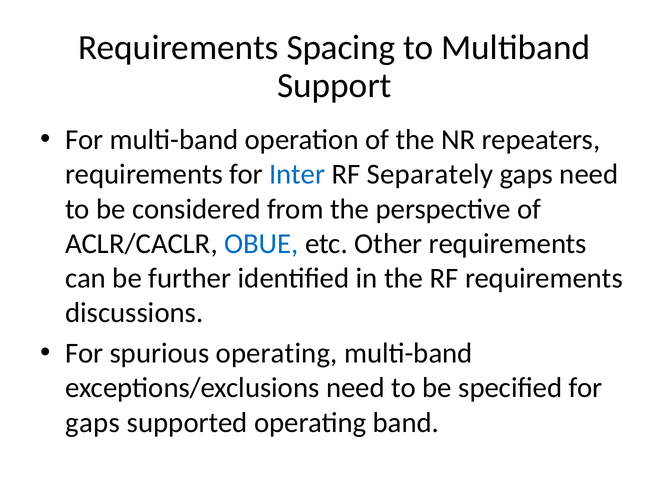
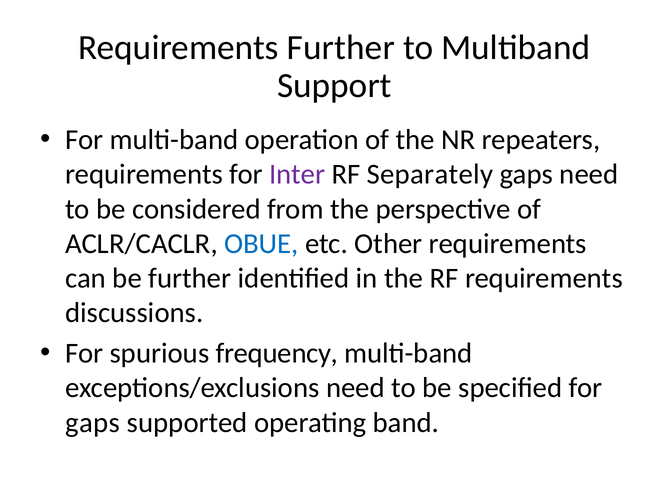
Requirements Spacing: Spacing -> Further (341, 47)
Inter colour: blue -> purple (297, 174)
spurious operating: operating -> frequency (277, 353)
